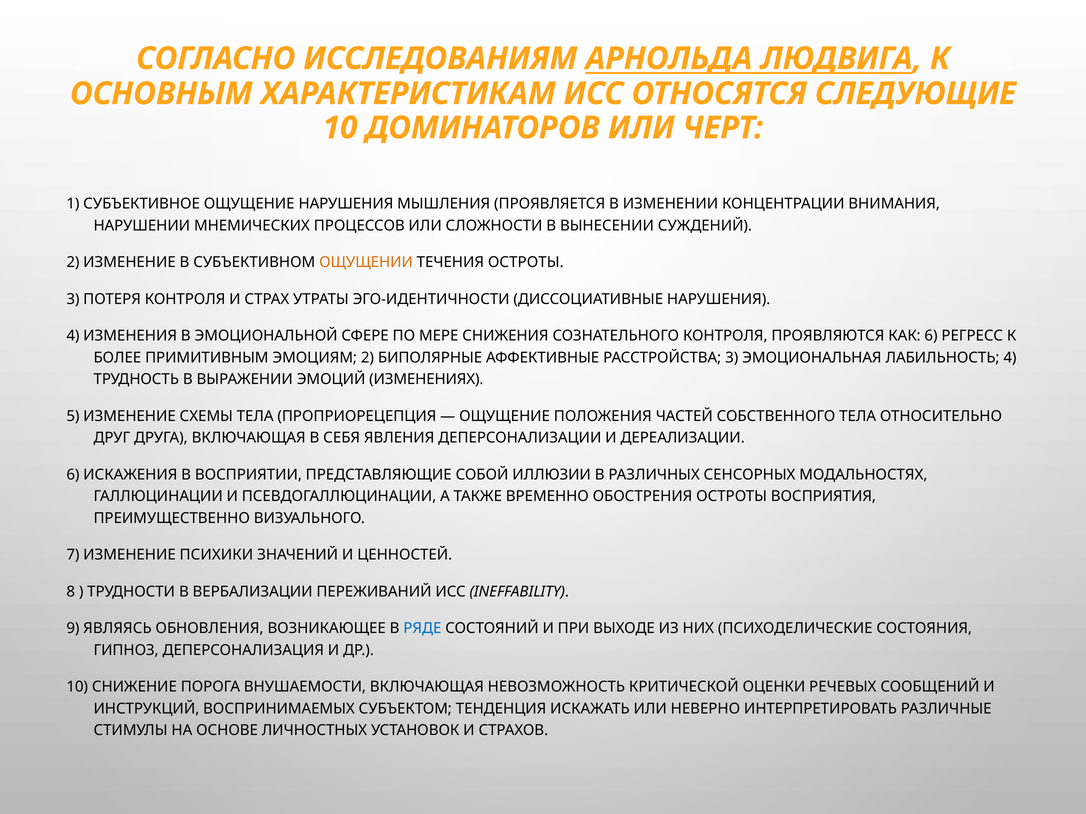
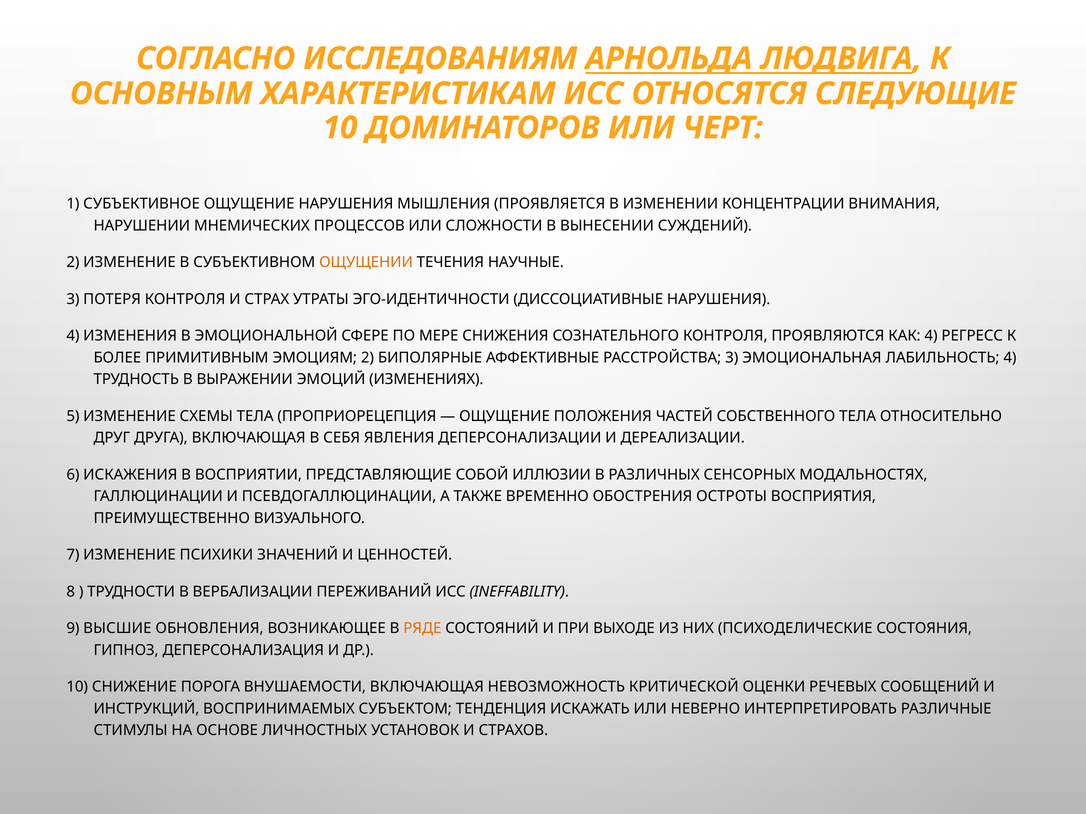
ТЕЧЕНИЯ ОСТРОТЫ: ОСТРОТЫ -> НАУЧНЫЕ (526, 263)
КАК 6: 6 -> 4 (931, 336)
ЯВЛЯЯСЬ: ЯВЛЯЯСЬ -> ВЫСШИЕ (117, 629)
РЯДЕ colour: blue -> orange (422, 629)
